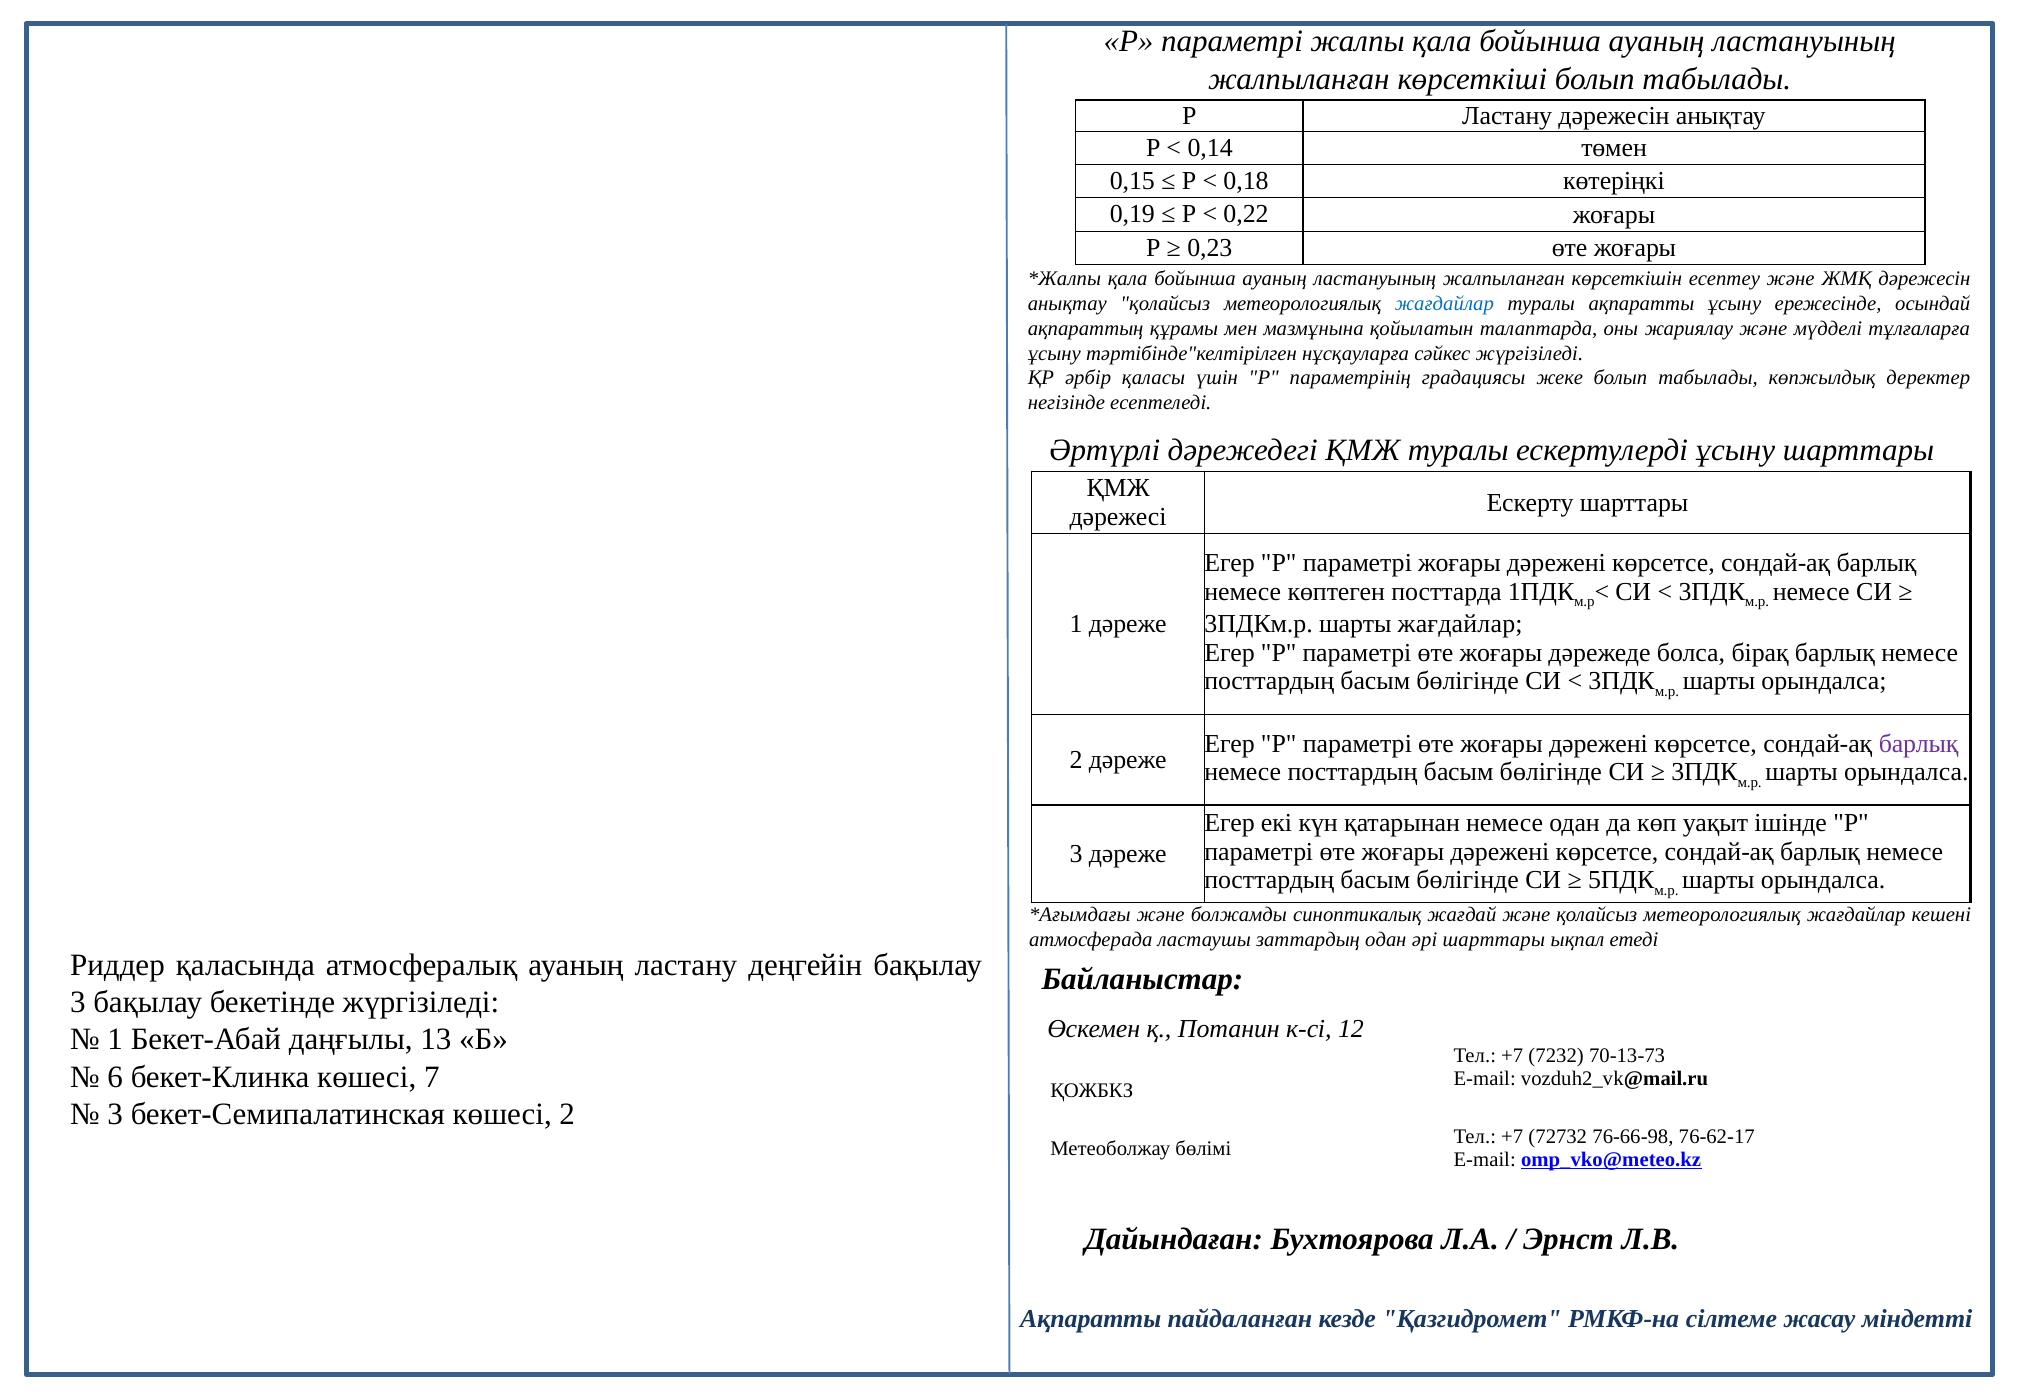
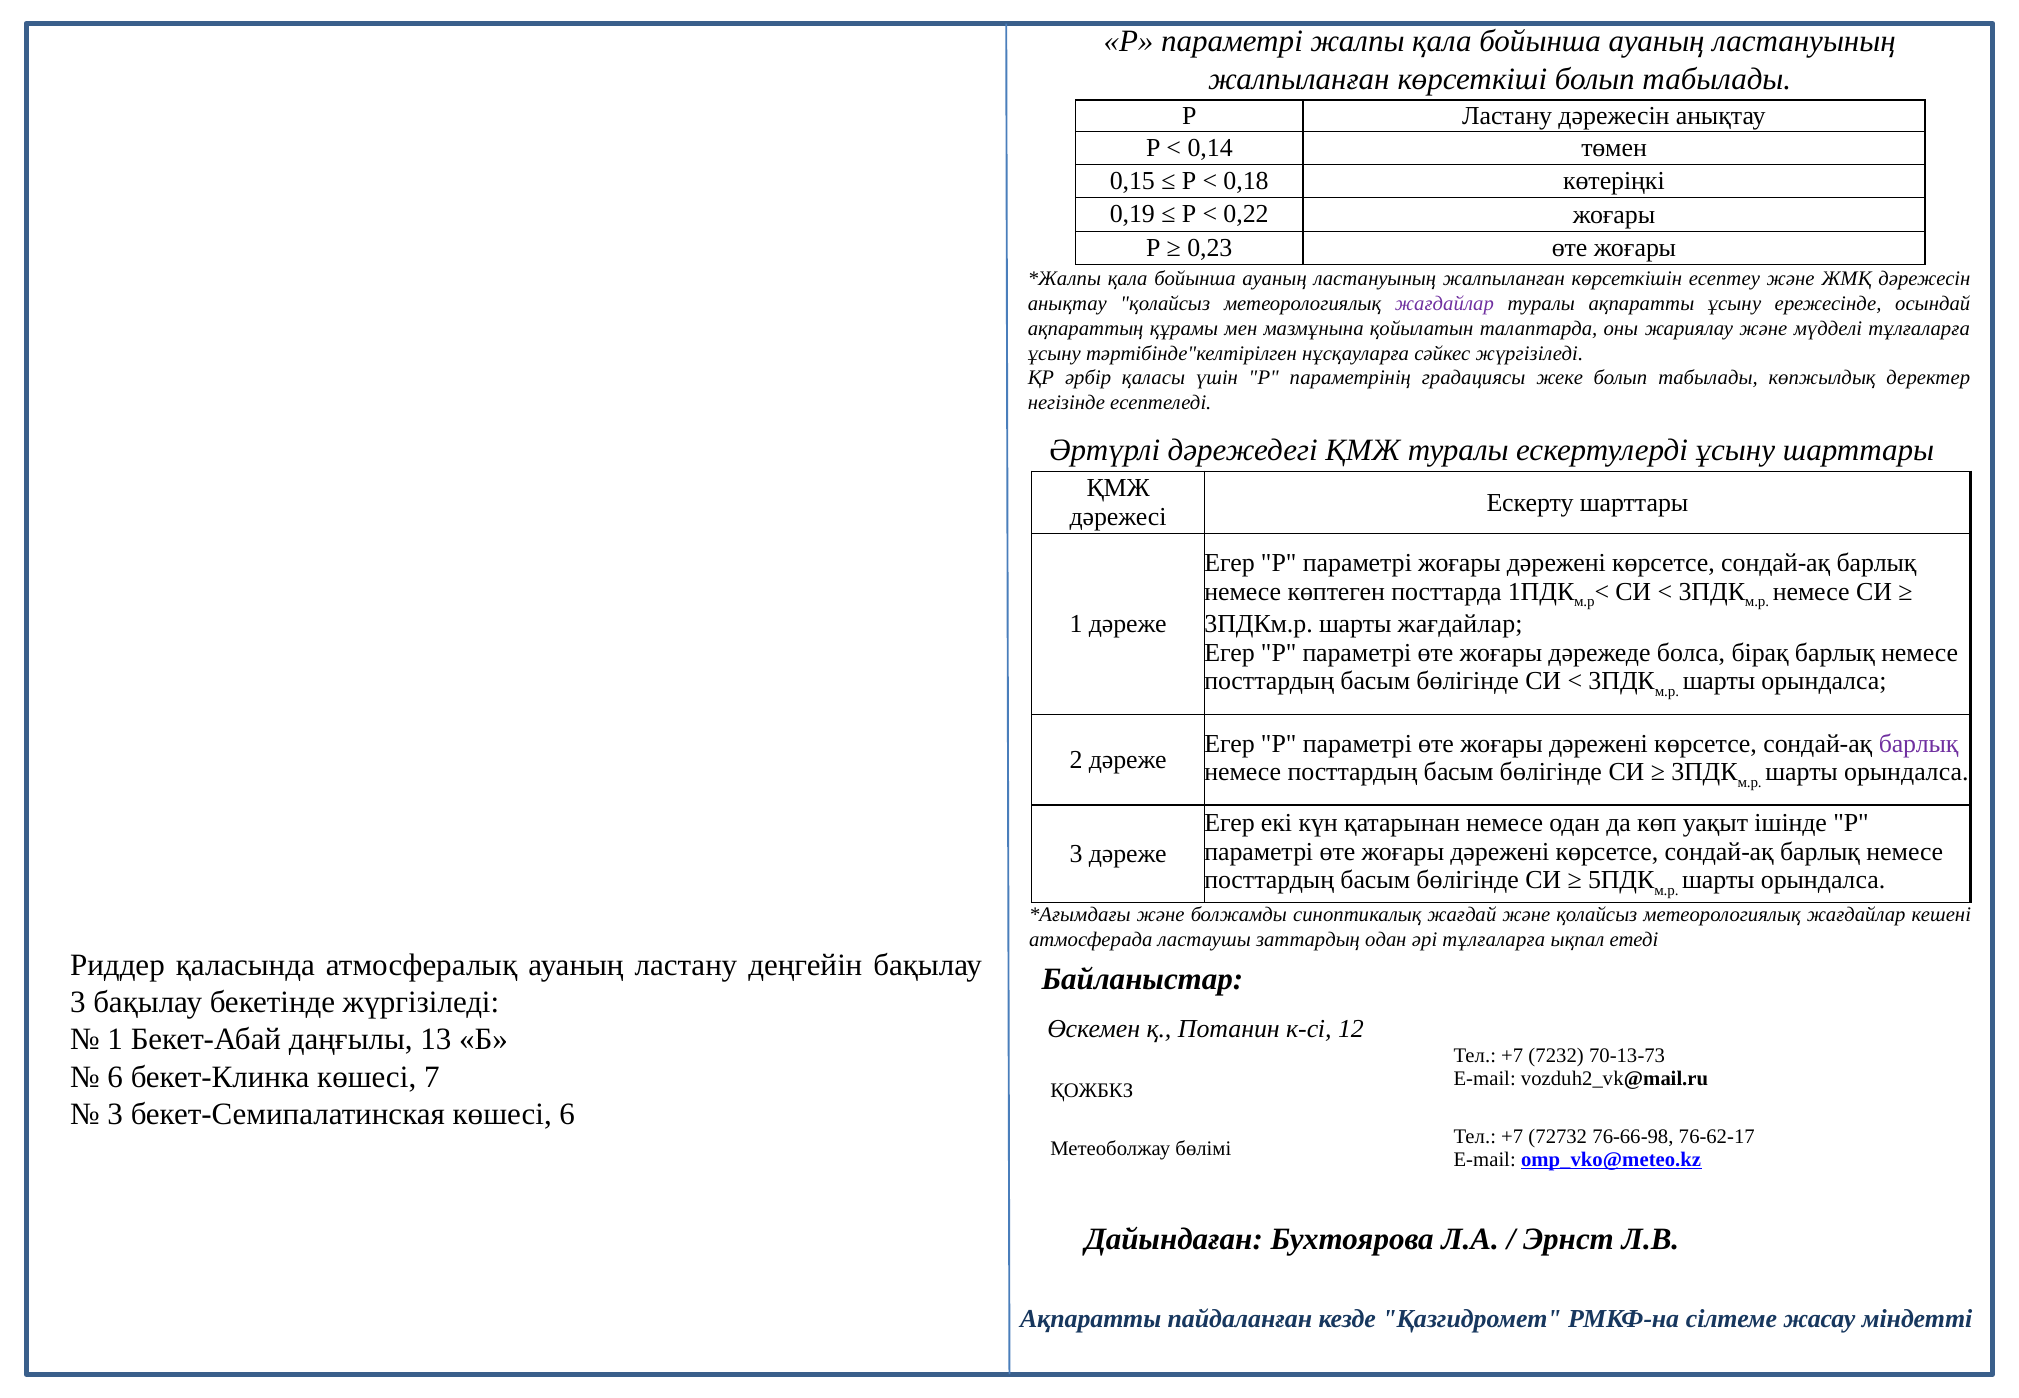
жағдайлар colour: blue -> purple (1444, 304)
әрі шарттары: шарттары -> тұлғаларға (1494, 939)
көшесі 2: 2 -> 6 (567, 1114)
